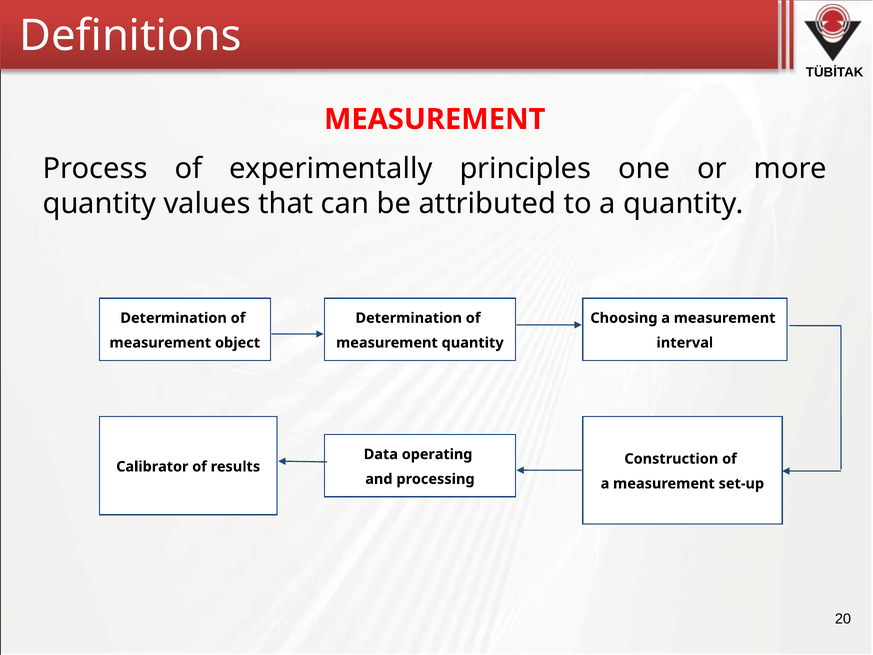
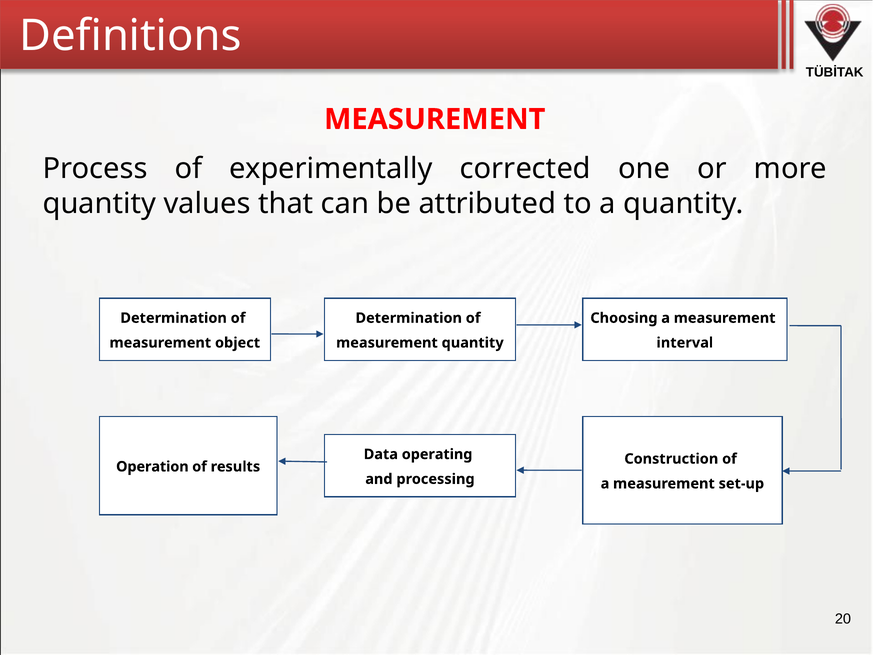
principles: principles -> corrected (525, 169)
Calibrator: Calibrator -> Operation (152, 466)
